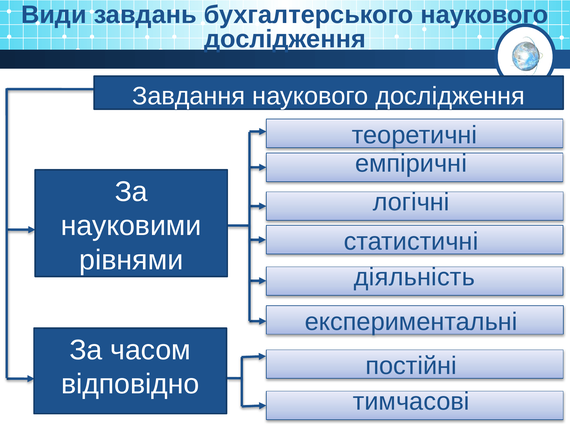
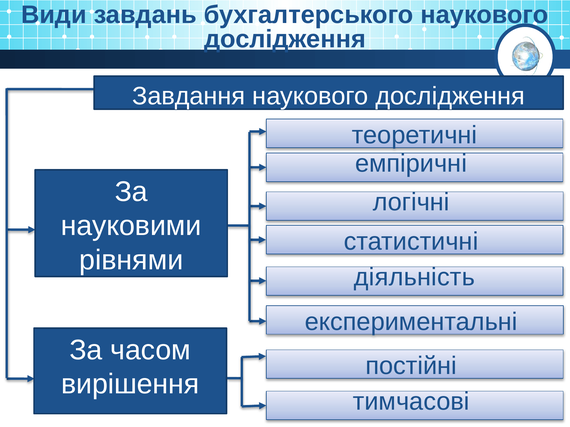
відповідно: відповідно -> вирішення (130, 385)
